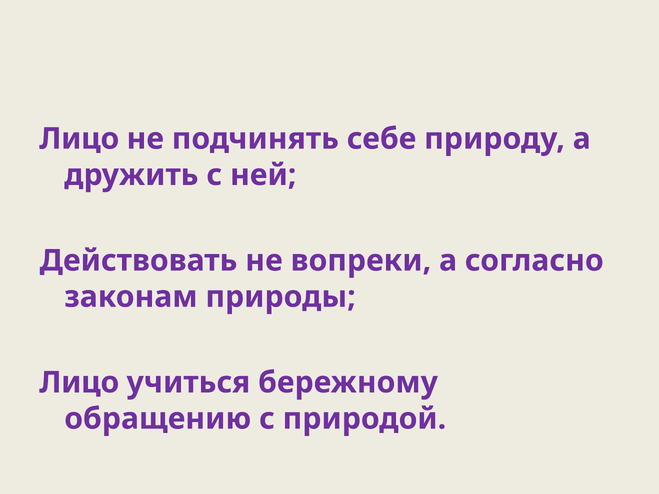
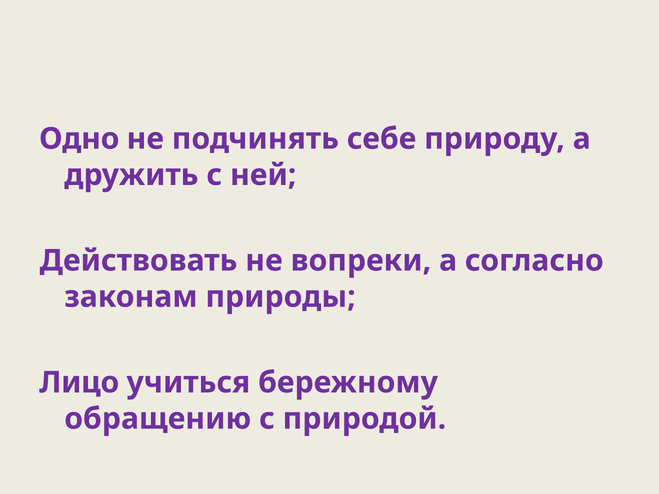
Лицо: Лицо -> Одно (79, 139)
